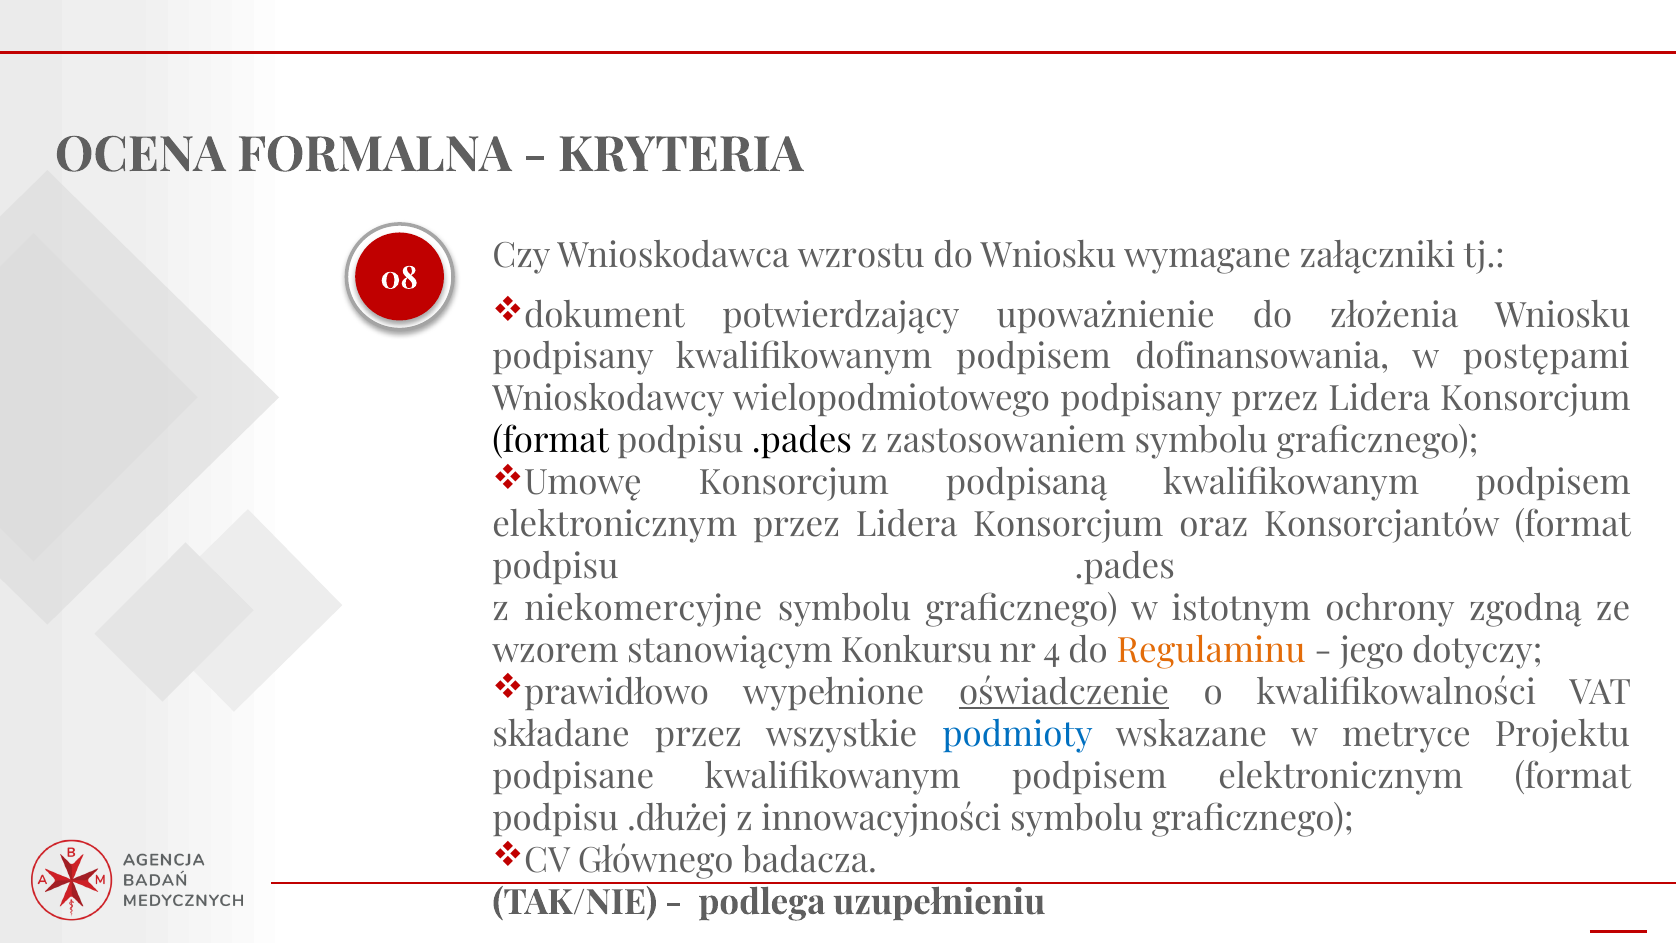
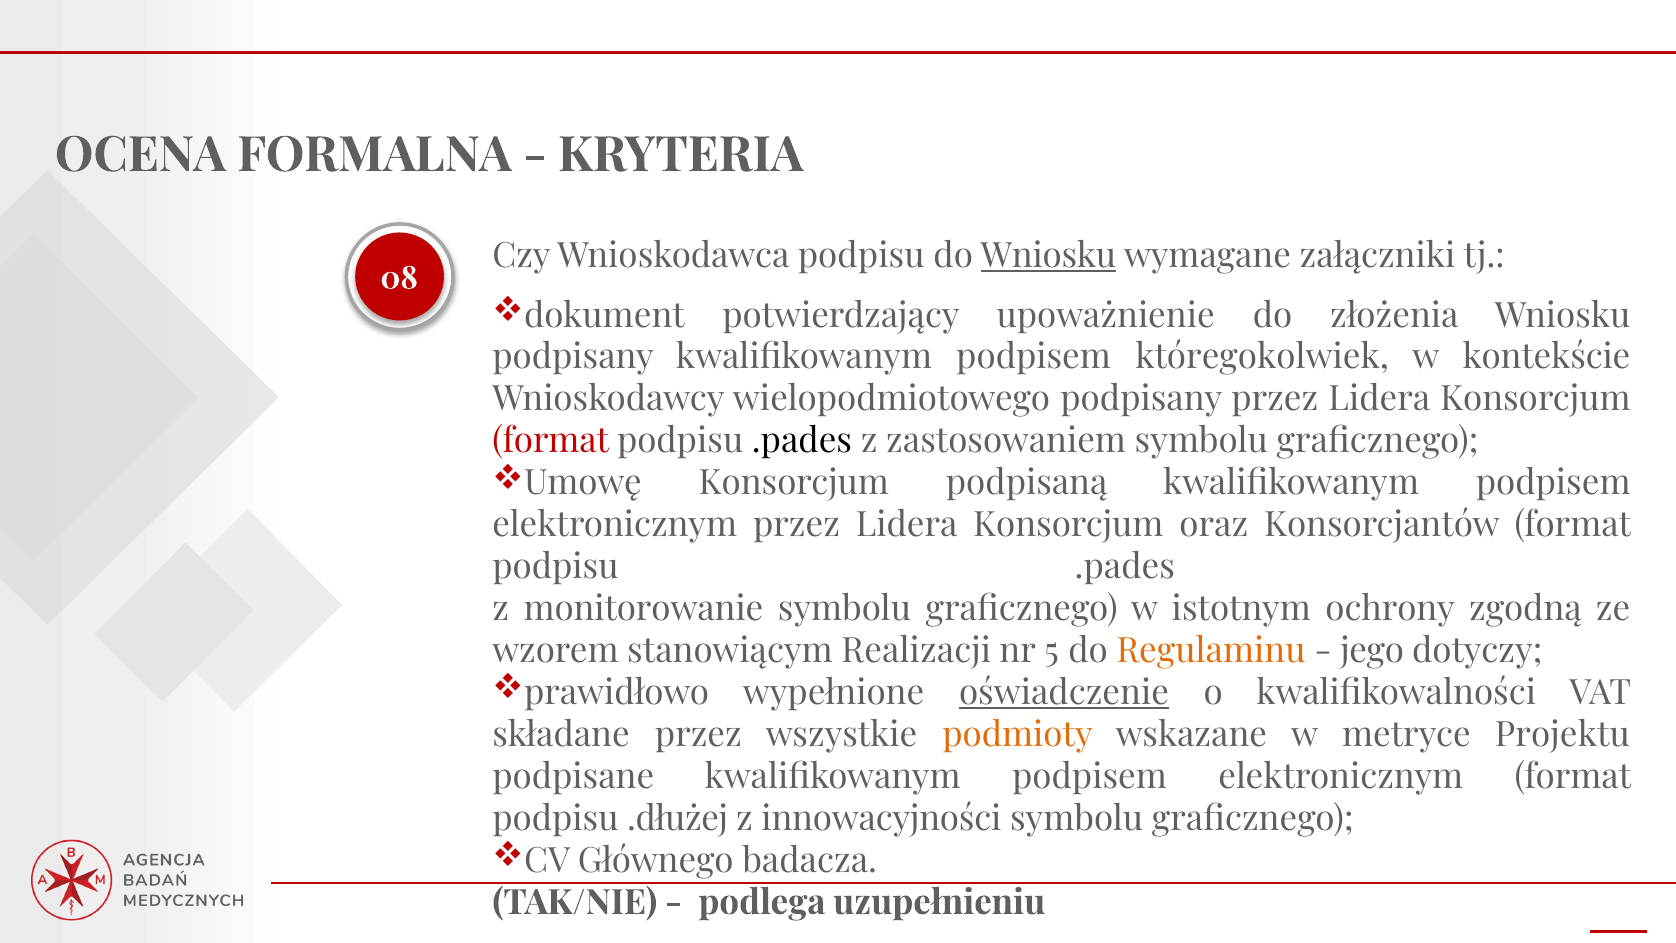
Wnioskodawca wzrostu: wzrostu -> podpisu (861, 256)
Wniosku underline: none -> present (1048, 256)
dofinansowania: dofinansowania -> któregokolwiek (1262, 357)
postępami: postępami -> kontekście (1546, 357)
format colour: black -> red (551, 441)
niekomercyjne: niekomercyjne -> monitorowanie (643, 609)
Konkursu: Konkursu -> Realizacji (916, 651)
4: 4 -> 5 (1052, 651)
podmioty colour: blue -> orange (1017, 735)
